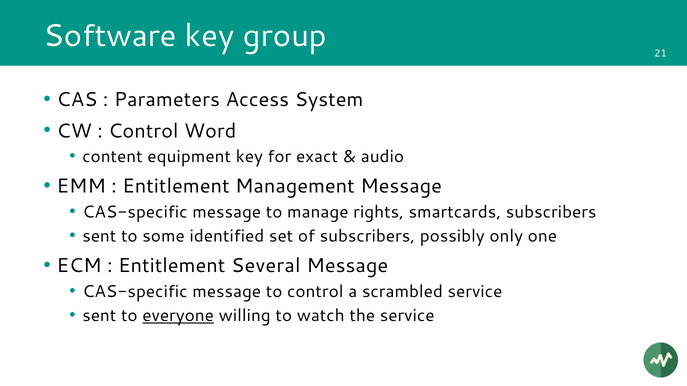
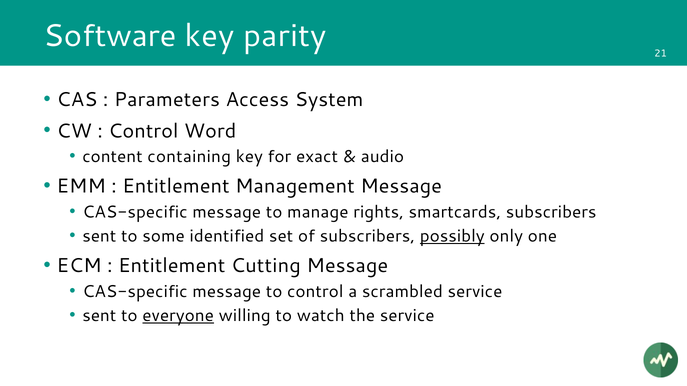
group: group -> parity (285, 36)
equipment: equipment -> containing (189, 157)
possibly underline: none -> present (452, 236)
Several: Several -> Cutting (266, 266)
